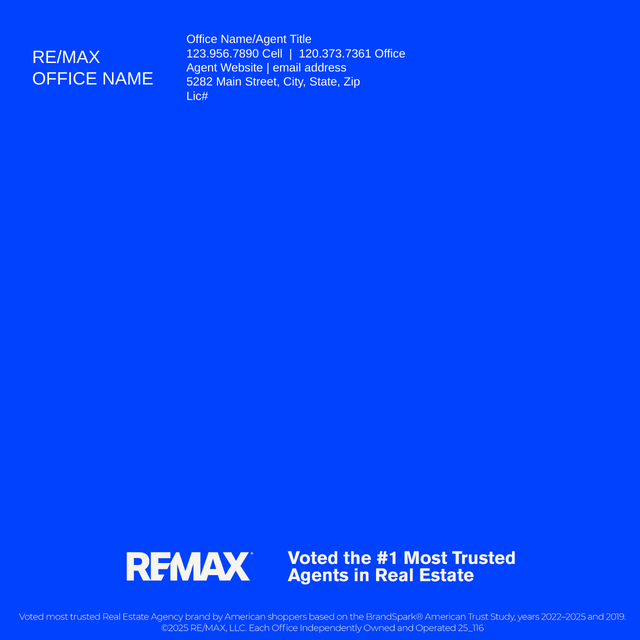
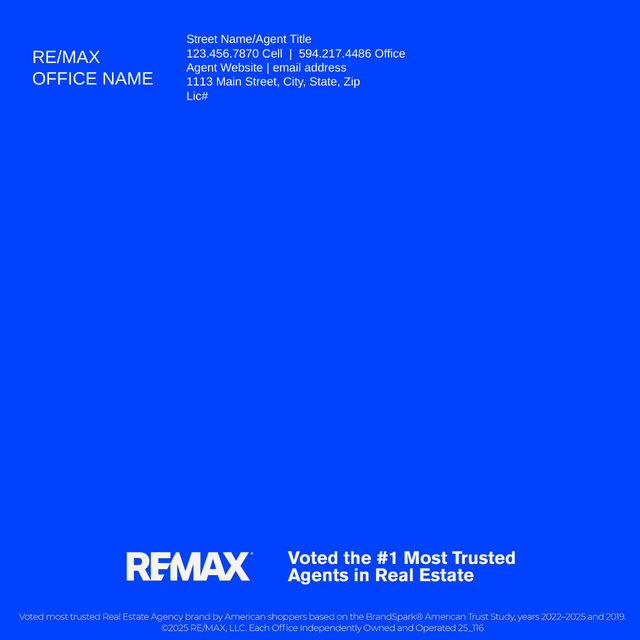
Office: Office -> Street (202, 39)
123.956.7890: 123.956.7890 -> 123.456.7870 (223, 54)
120.373.7361: 120.373.7361 -> 594.217.4486 (335, 54)
5282: 5282 -> 1113 (200, 82)
